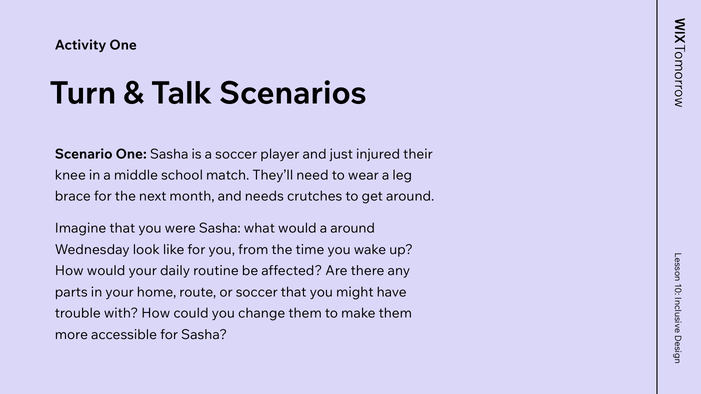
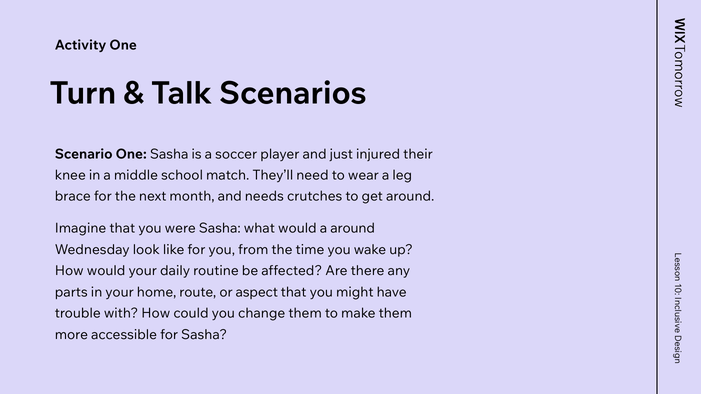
or soccer: soccer -> aspect (257, 292)
